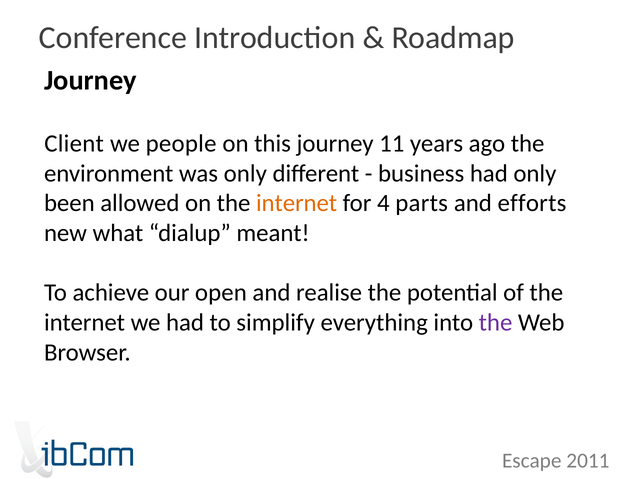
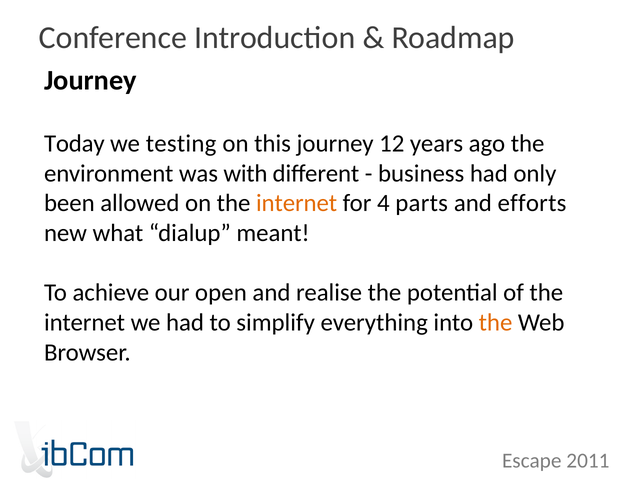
Client: Client -> Today (74, 144)
people: people -> testing (181, 144)
11: 11 -> 12 (392, 144)
was only: only -> with (245, 174)
the colour: purple -> orange (496, 323)
